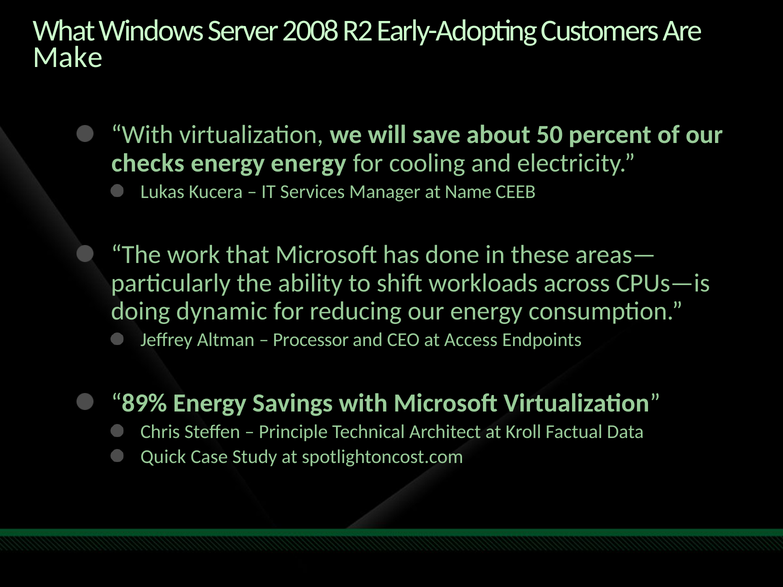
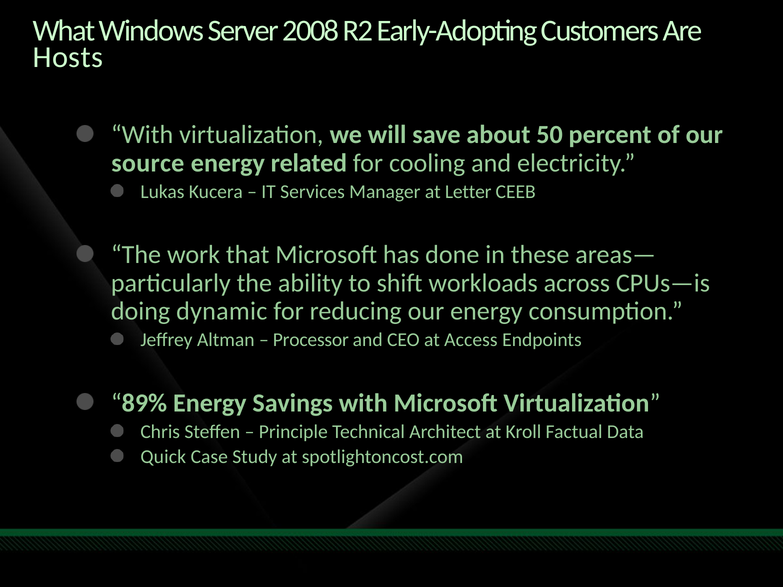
Make: Make -> Hosts (68, 57)
checks: checks -> source (148, 163)
energy energy: energy -> related (309, 163)
Name: Name -> Letter (468, 192)
